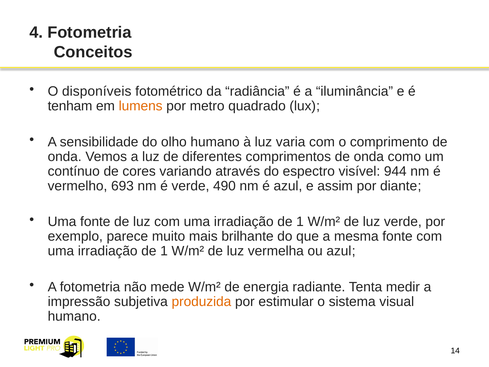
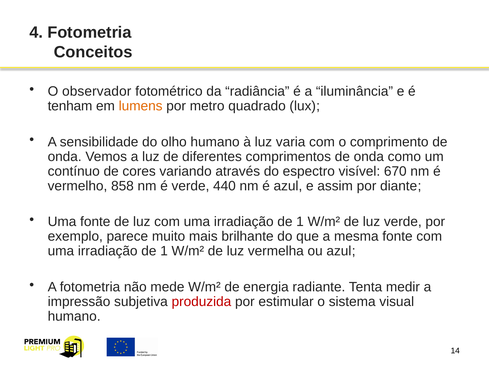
disponíveis: disponíveis -> observador (97, 91)
944: 944 -> 670 (395, 171)
693: 693 -> 858 (122, 186)
490: 490 -> 440 (224, 186)
produzida colour: orange -> red (201, 301)
